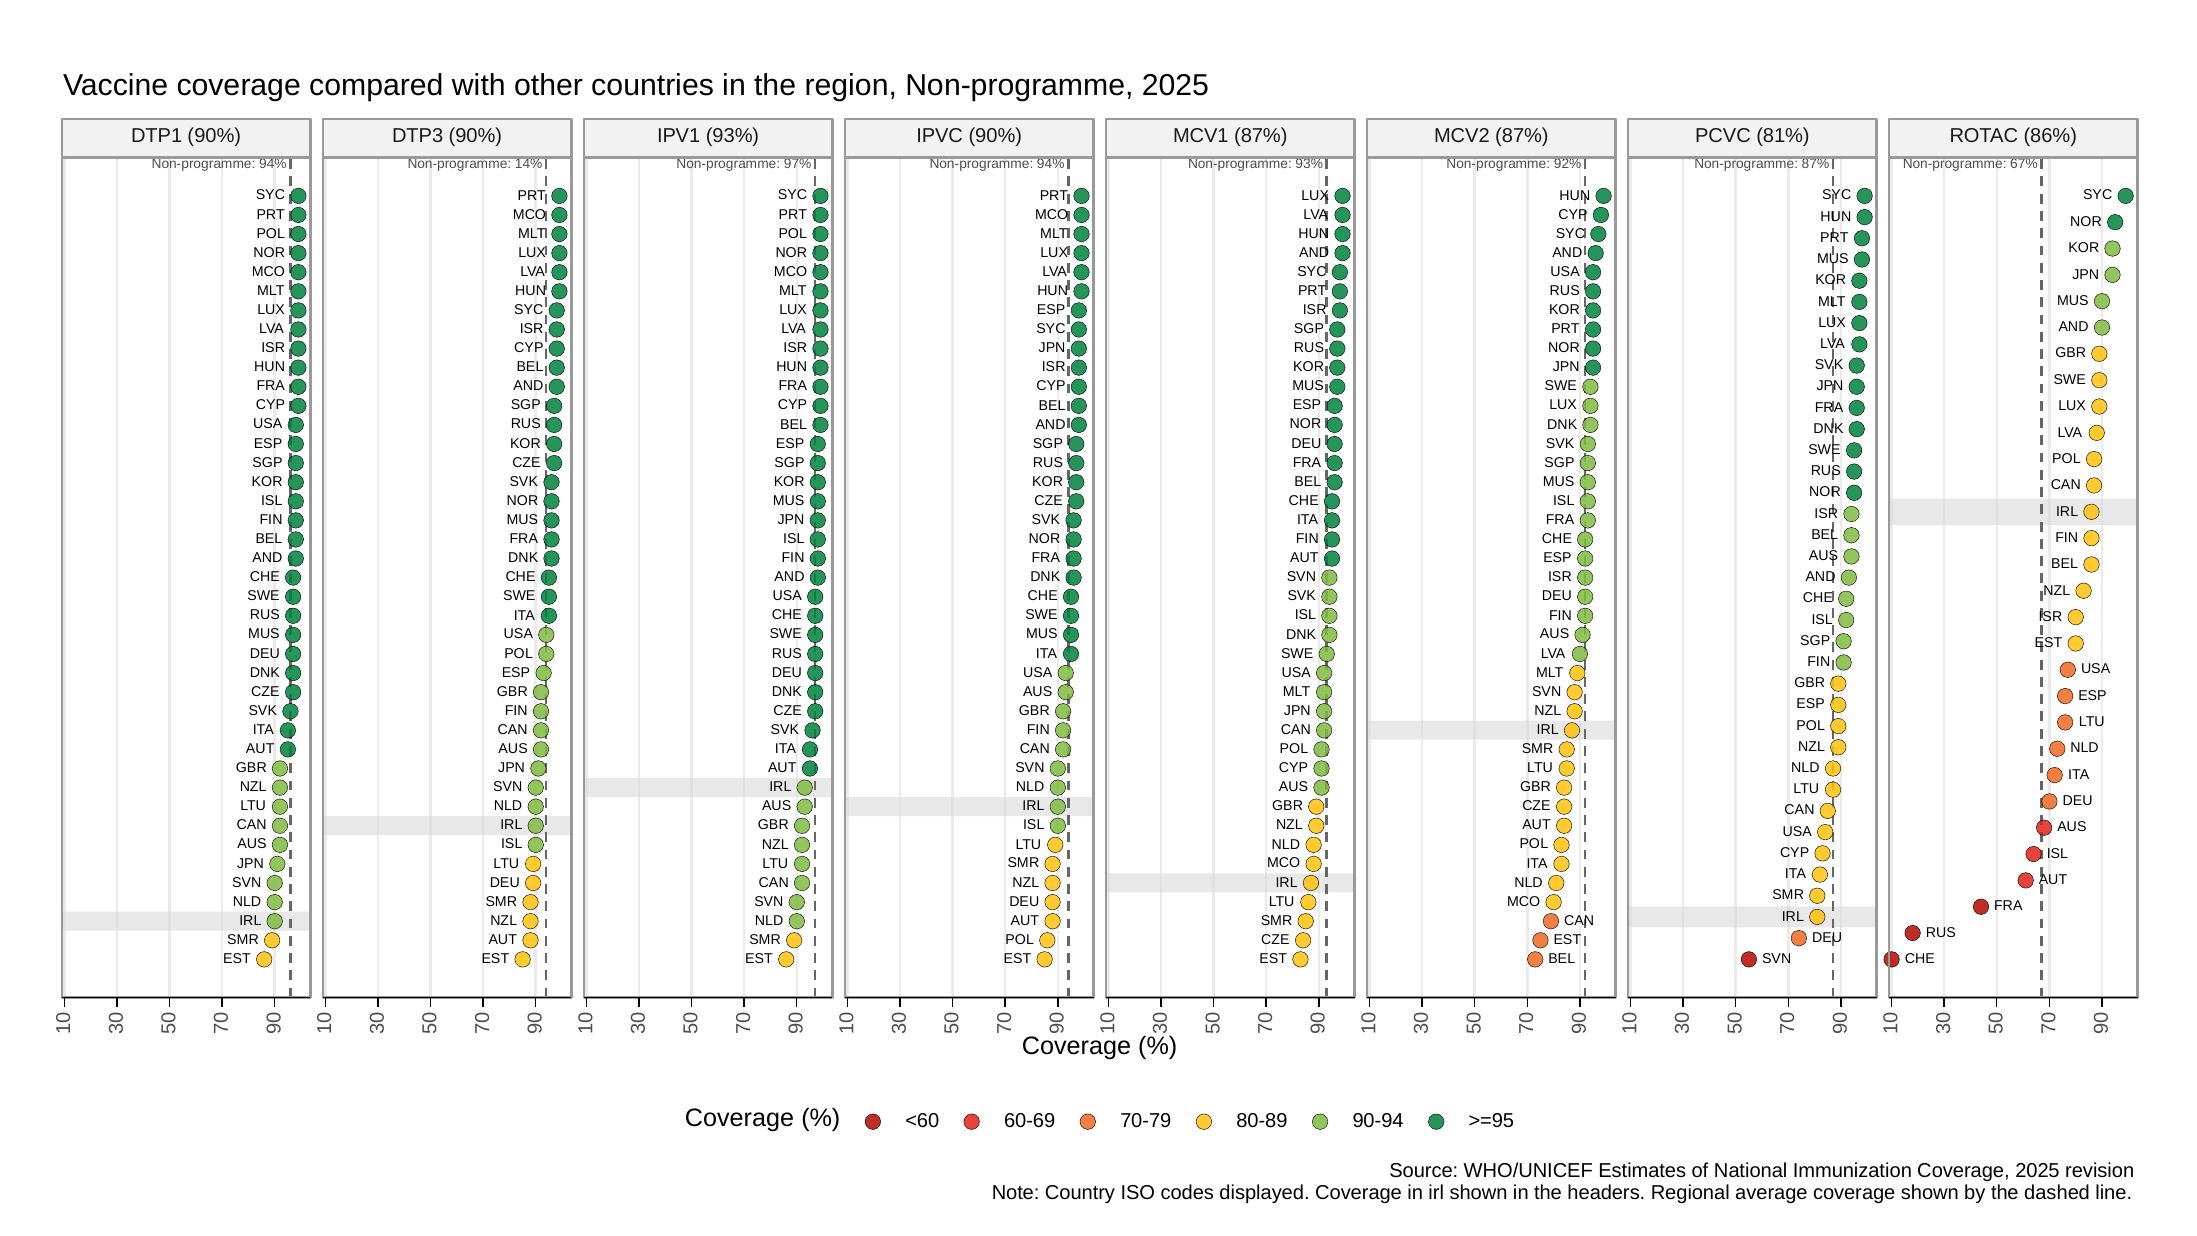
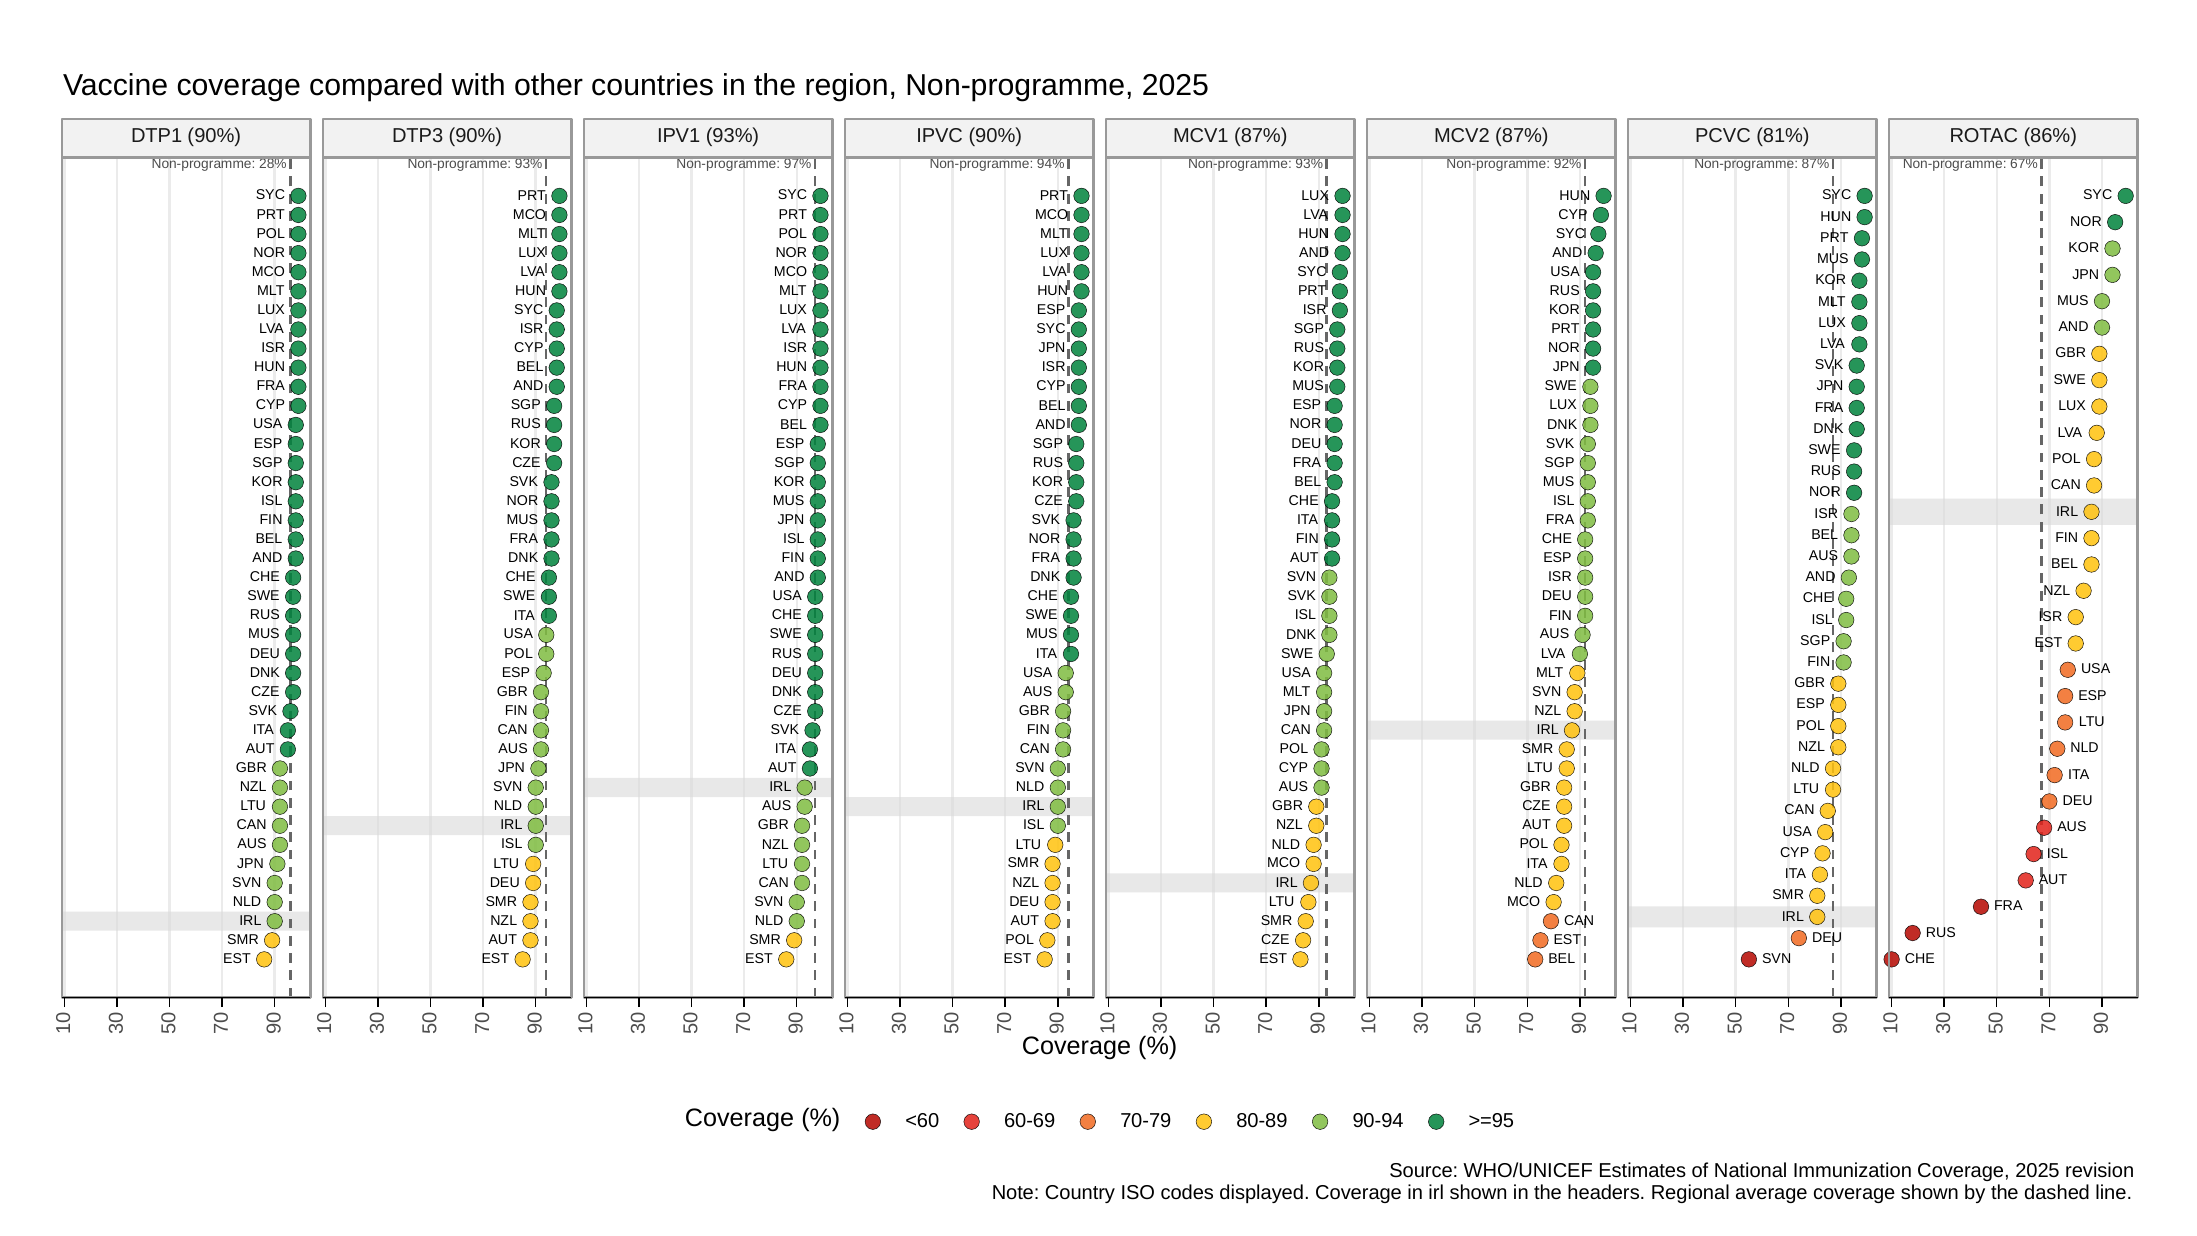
94%: 94% -> 28% (273, 163)
14%: 14% -> 93% (529, 163)
